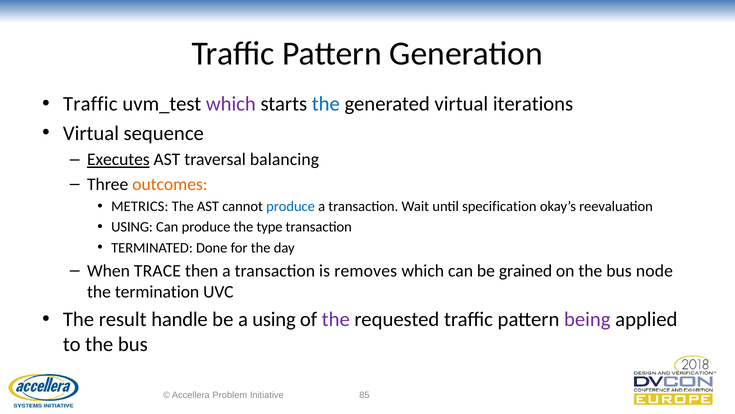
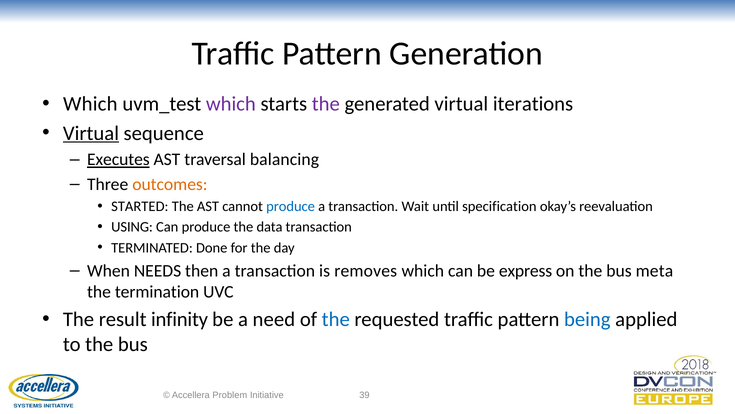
Traffic: Traffic -> Which (90, 104)
the colour: blue -> purple (326, 104)
Virtual underline: none -> present (91, 133)
METRICS: METRICS -> STARTED (140, 206)
type: type -> data (270, 227)
TRACE: TRACE -> NEEDS (158, 271)
grained: grained -> express (526, 271)
node: node -> meta (654, 271)
handle: handle -> infinity (180, 319)
a using: using -> need (274, 319)
the colour: purple -> blue (336, 319)
being colour: purple -> blue (587, 319)
85: 85 -> 39 (364, 395)
